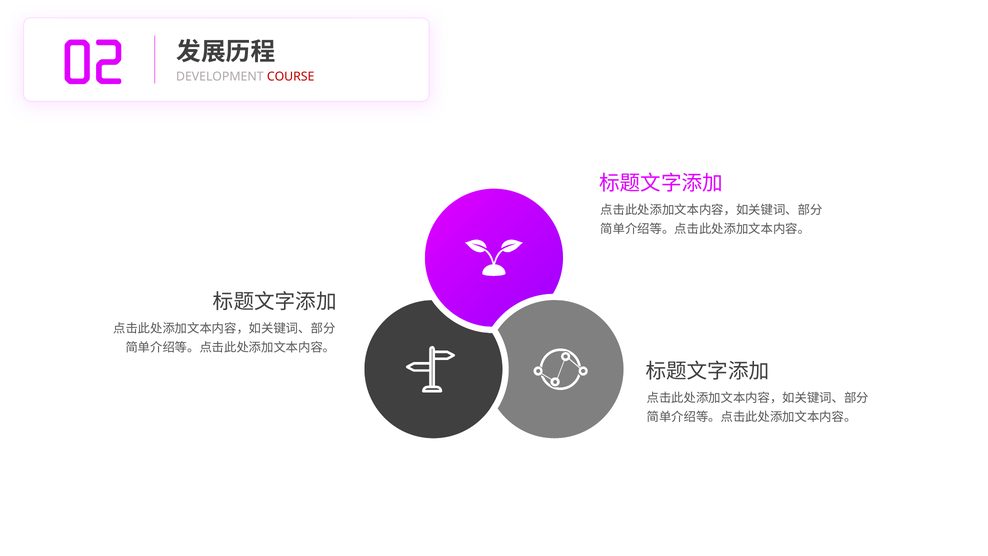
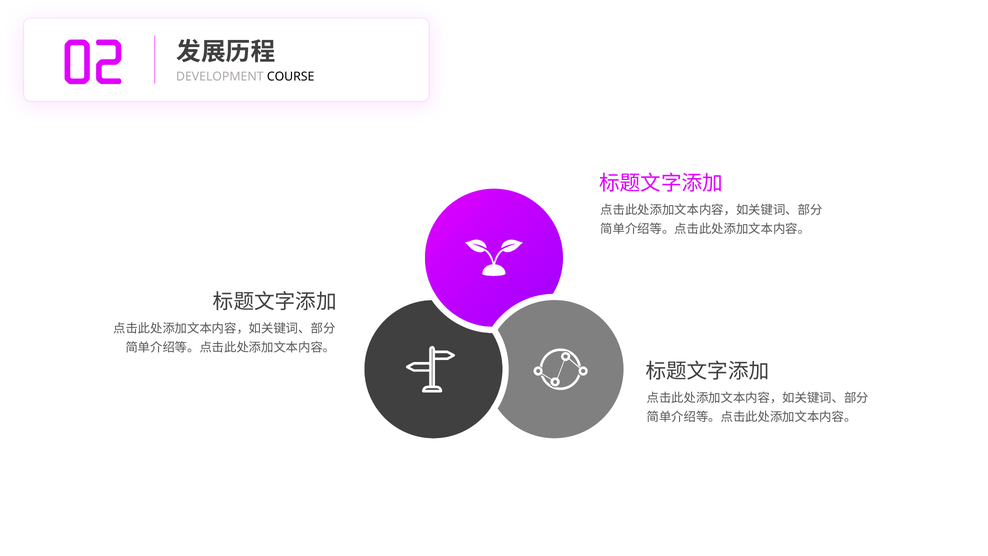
COURSE colour: red -> black (291, 77)
